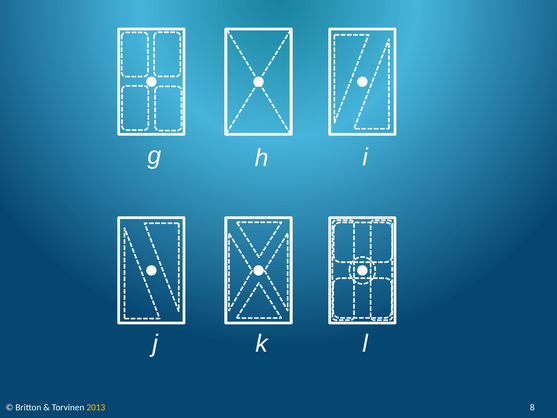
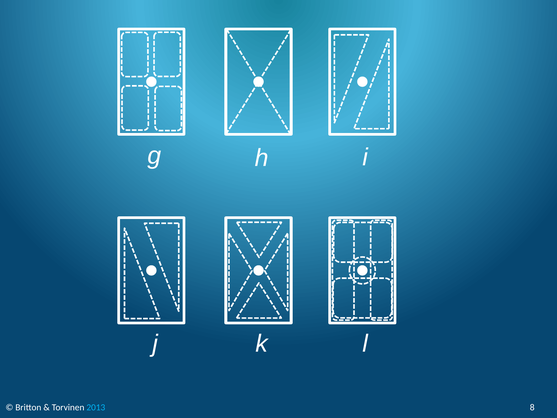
2013 colour: yellow -> light blue (96, 407)
